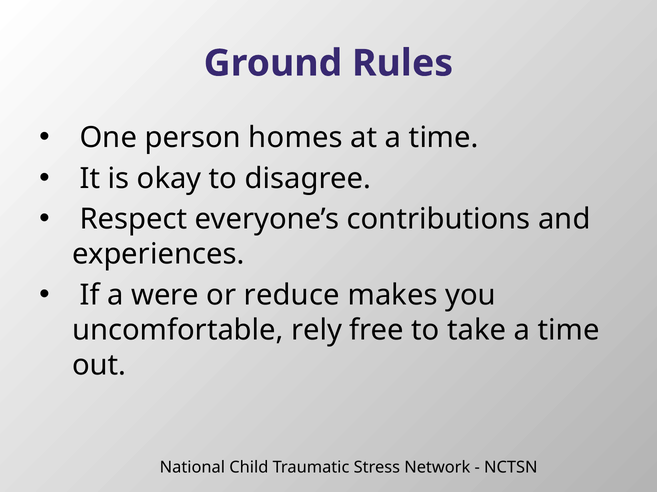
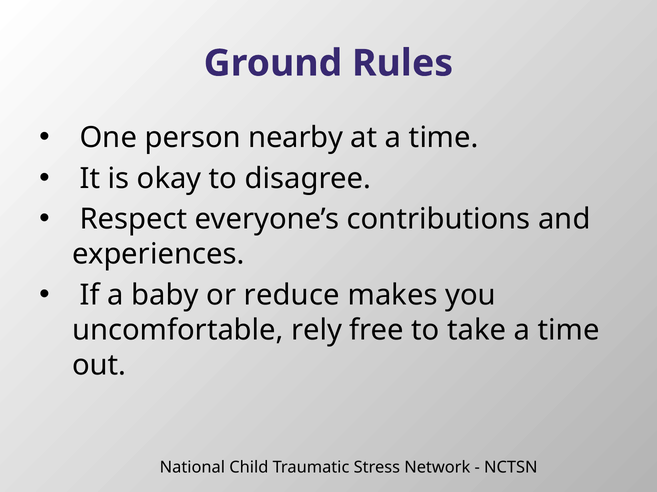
homes: homes -> nearby (296, 138)
were: were -> baby (165, 296)
